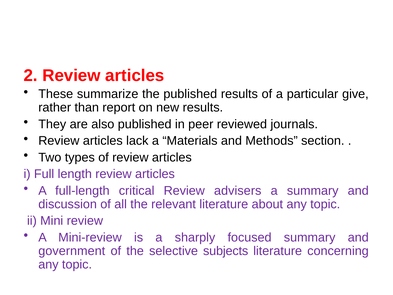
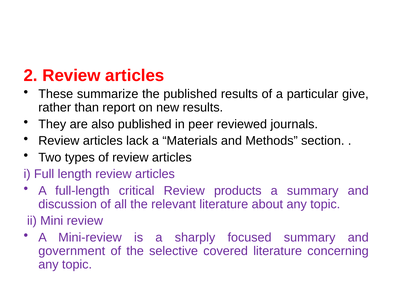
advisers: advisers -> products (238, 191)
subjects: subjects -> covered (226, 251)
